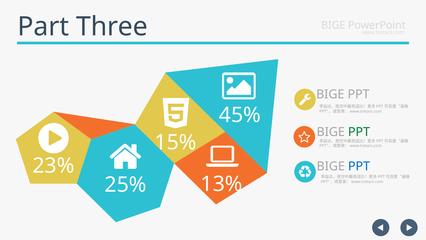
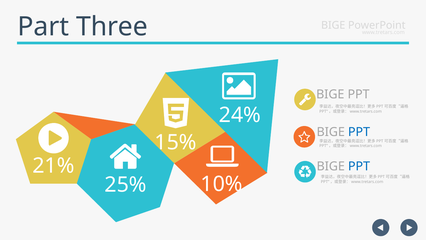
45%: 45% -> 24% (240, 115)
PPT colour: green -> blue (359, 132)
23%: 23% -> 21% (54, 165)
13%: 13% -> 10% (222, 184)
